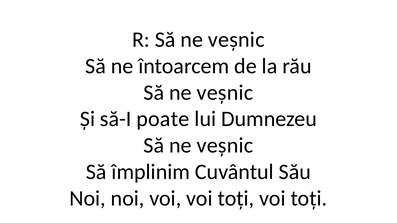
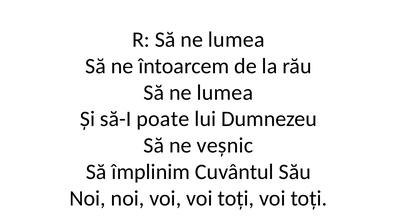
R Să ne veșnic: veșnic -> lumea (236, 40)
veșnic: veșnic -> lumea (225, 93)
